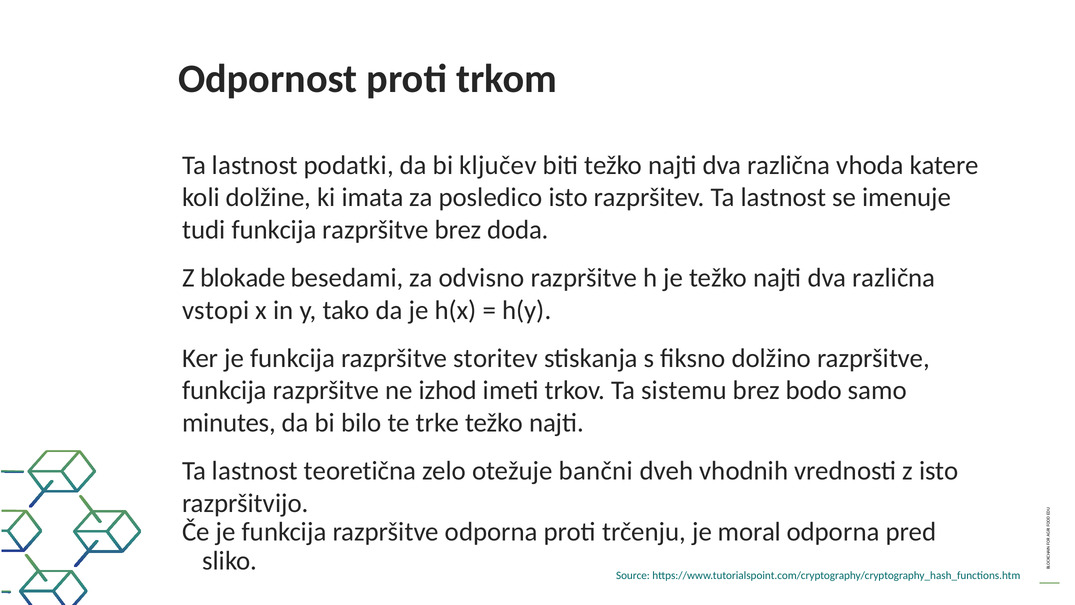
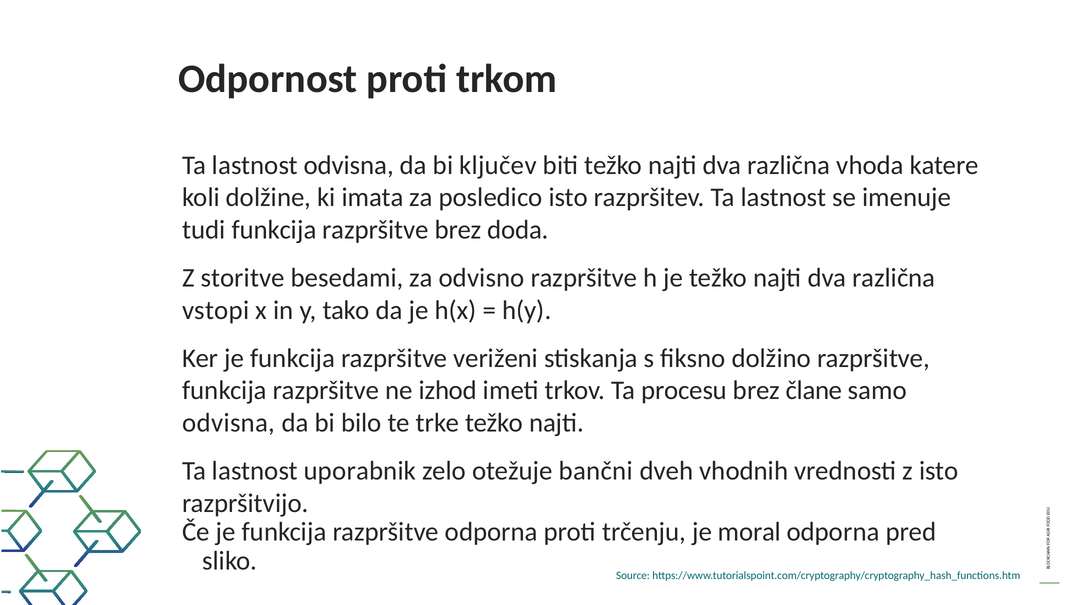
lastnost podatki: podatki -> odvisna (349, 165)
blokade: blokade -> storitve (243, 278)
storitev: storitev -> veriženi (496, 358)
sistemu: sistemu -> procesu (684, 390)
bodo: bodo -> člane (814, 390)
minutes: minutes -> odvisna (229, 423)
teoretična: teoretična -> uporabnik (360, 471)
